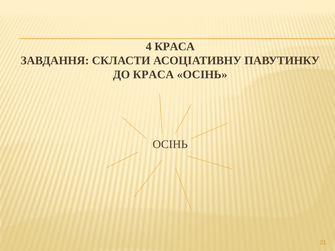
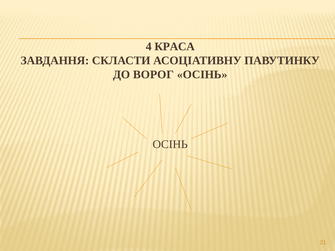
ДО КРАСА: КРАСА -> ВОРОГ (153, 75)
